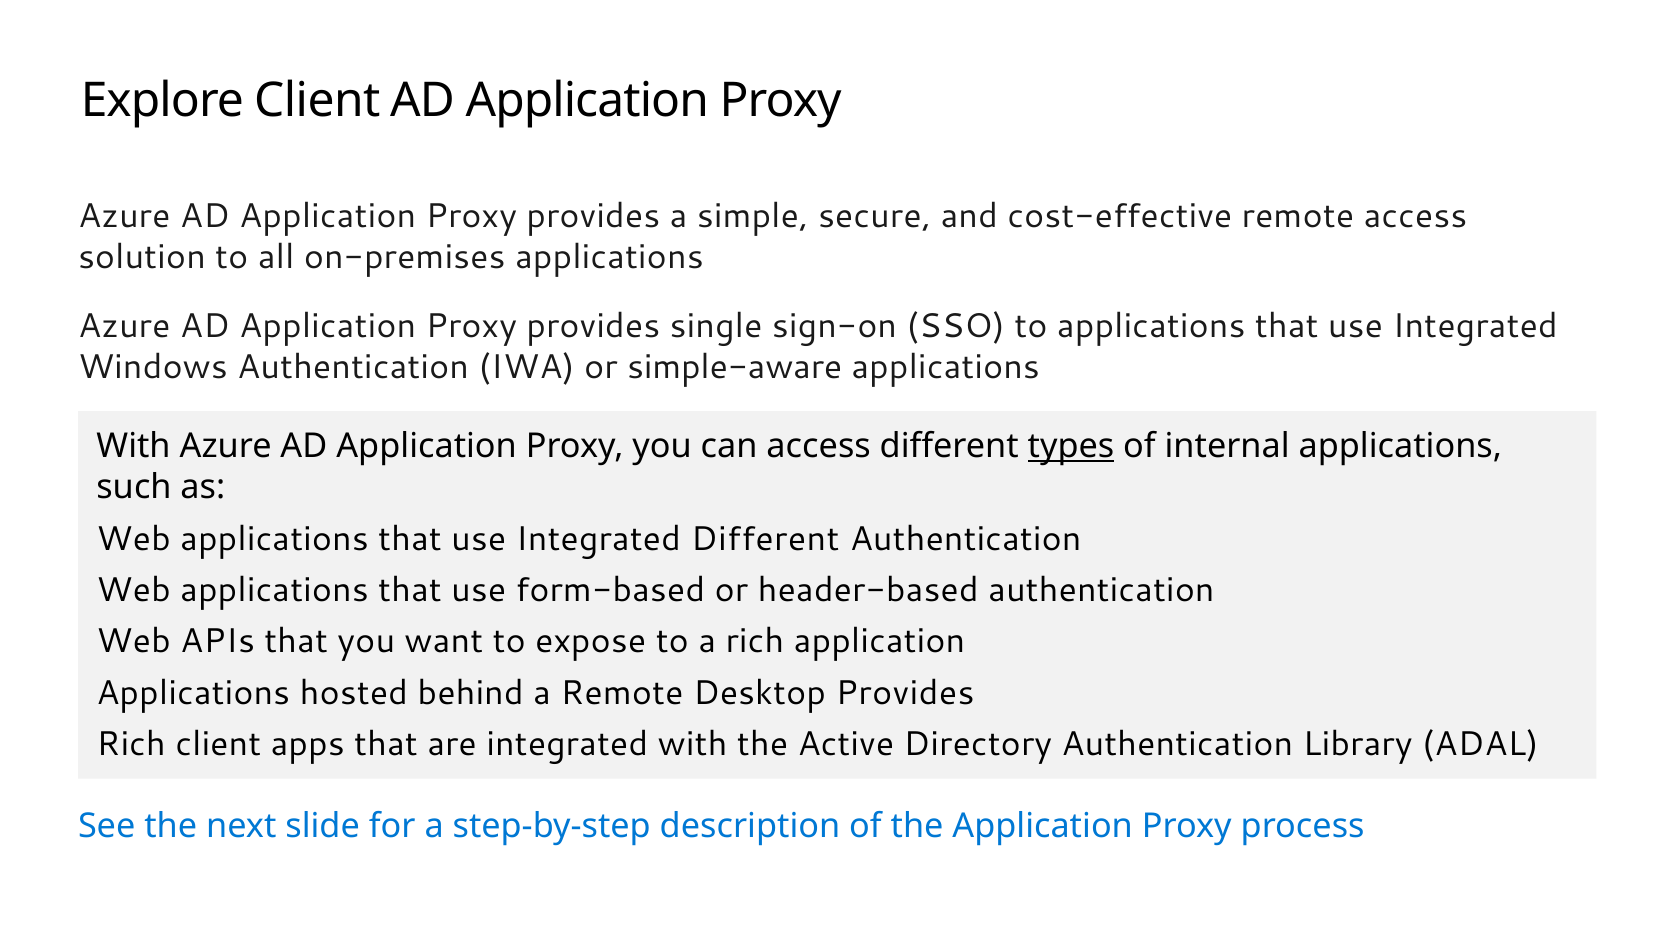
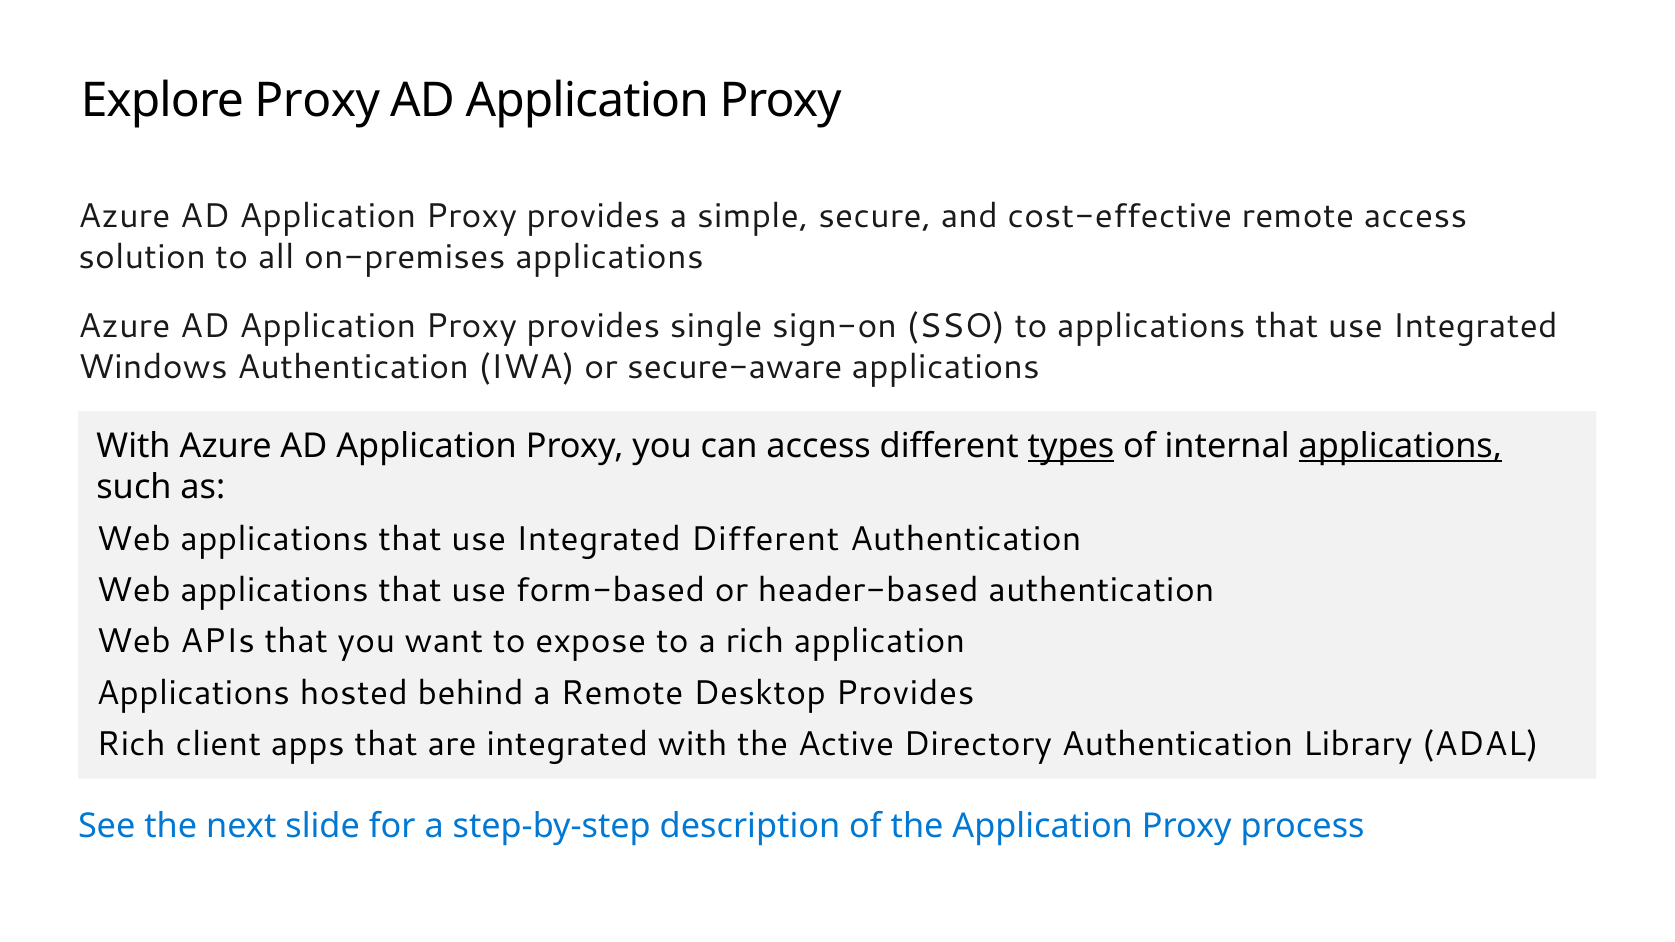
Explore Client: Client -> Proxy (317, 100)
simple-aware: simple-aware -> secure-aware (735, 367)
applications underline: none -> present (1400, 446)
